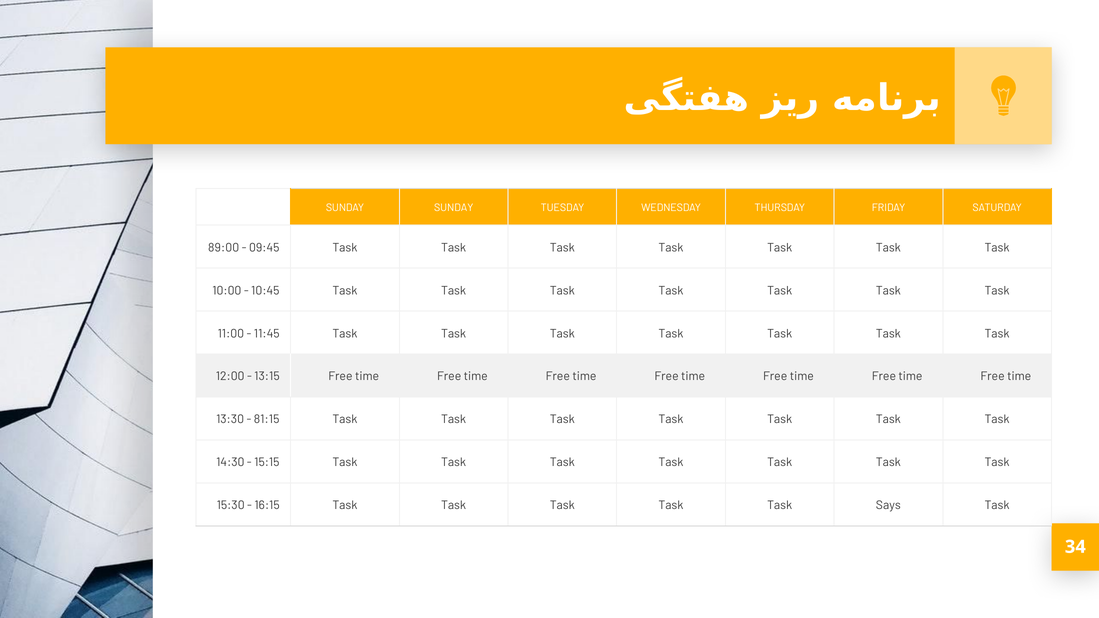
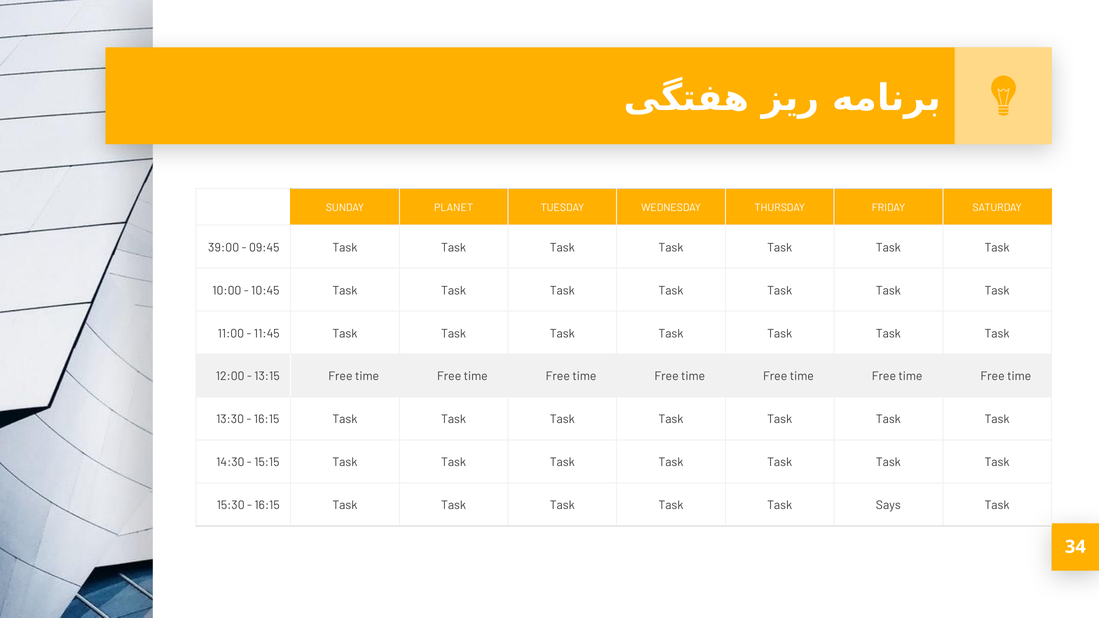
SUNDAY SUNDAY: SUNDAY -> PLANET (454, 208)
89:00: 89:00 -> 39:00 (224, 248)
81:15: 81:15 -> 16:15 (267, 420)
